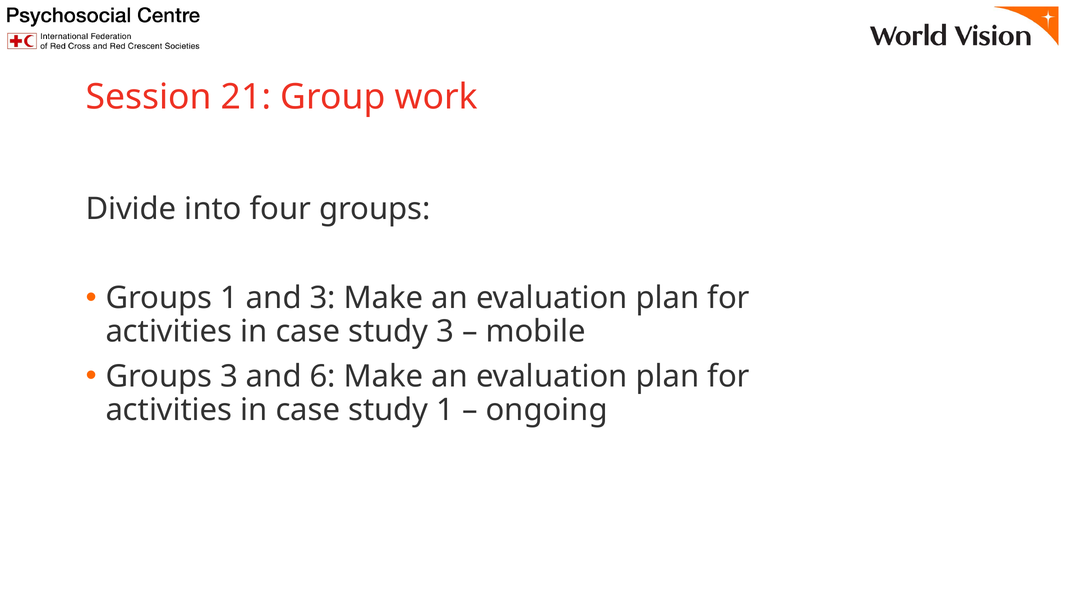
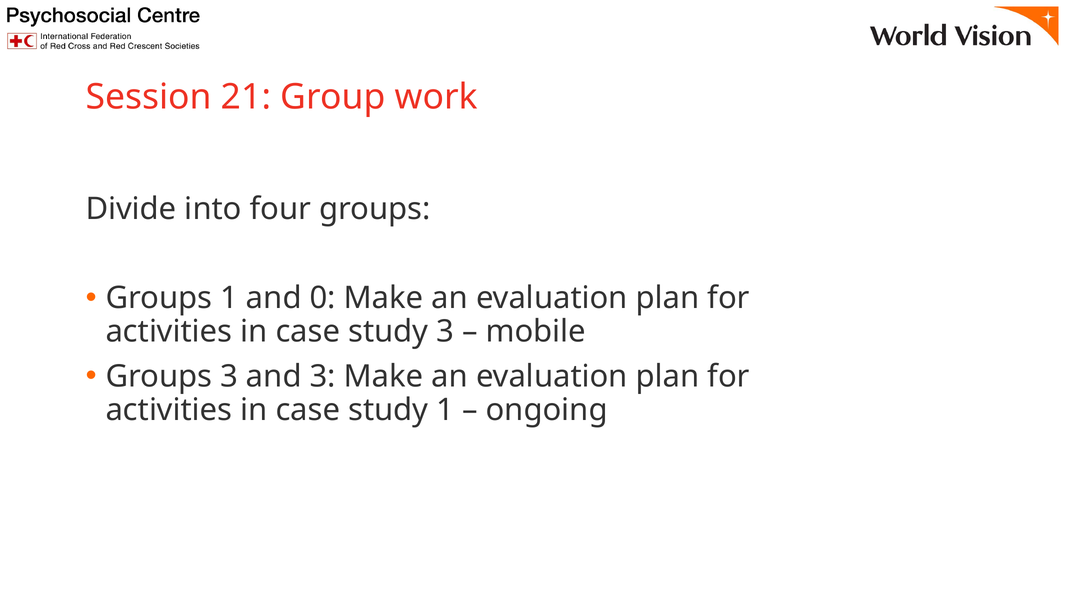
and 3: 3 -> 0 (323, 298)
and 6: 6 -> 3 (323, 376)
